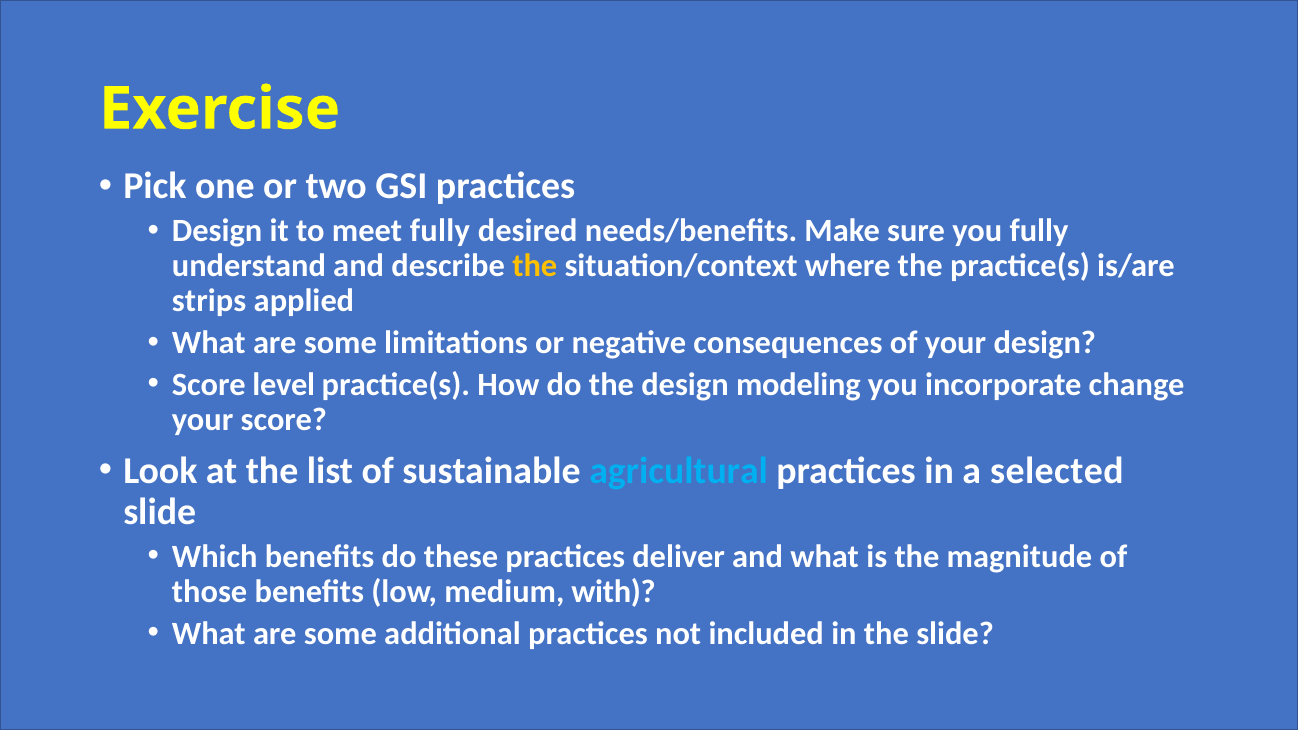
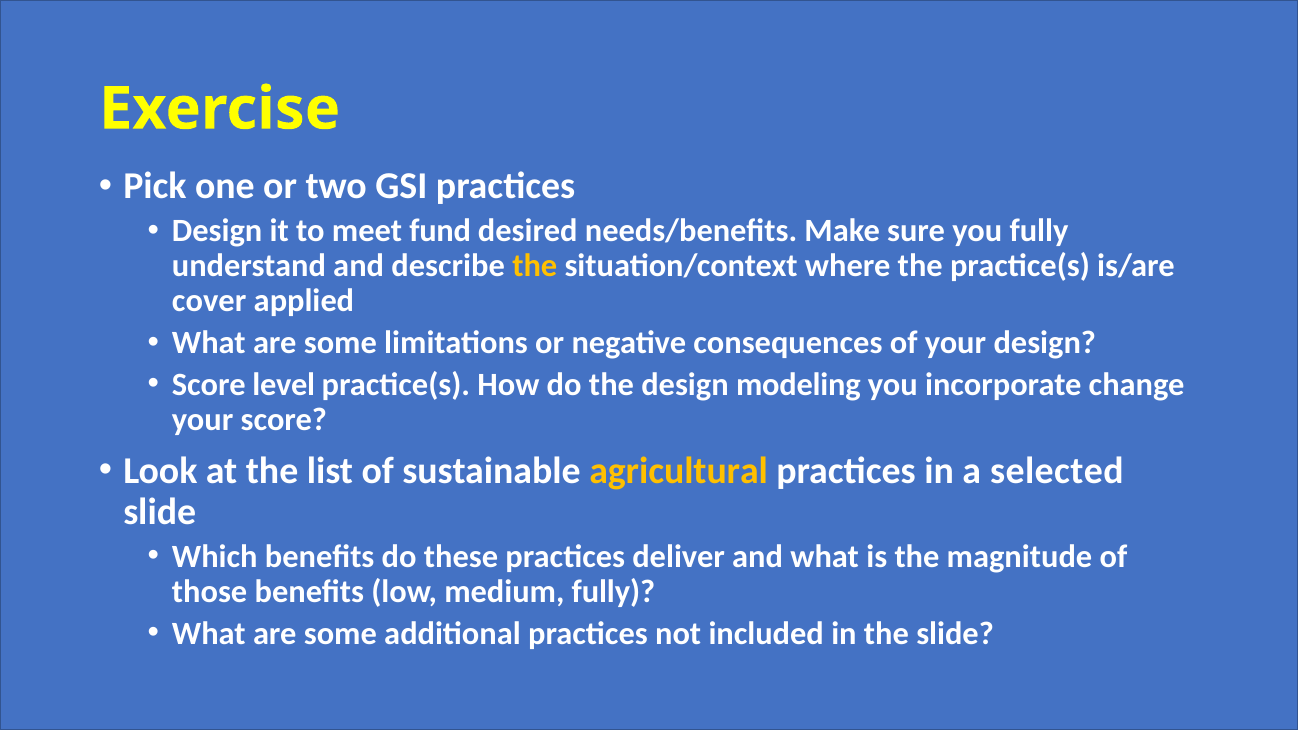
meet fully: fully -> fund (440, 231)
strips: strips -> cover (209, 301)
agricultural colour: light blue -> yellow (679, 471)
medium with: with -> fully (613, 592)
